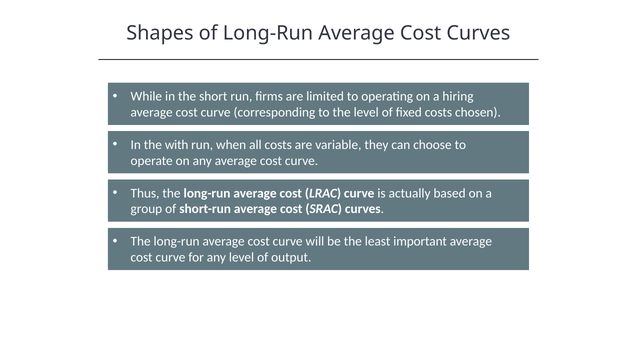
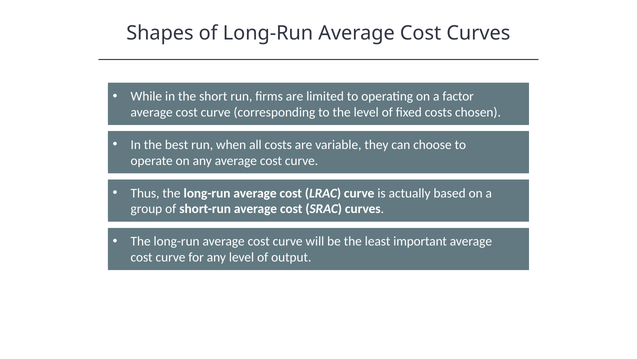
hiring: hiring -> factor (458, 96)
with: with -> best (177, 145)
